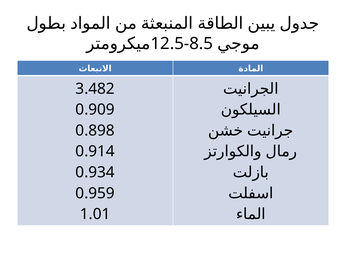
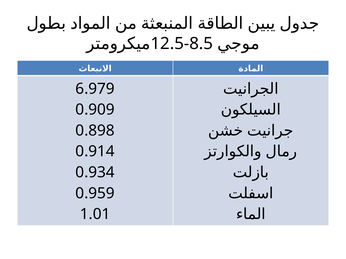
3.482: 3.482 -> 6.979 (95, 89)
